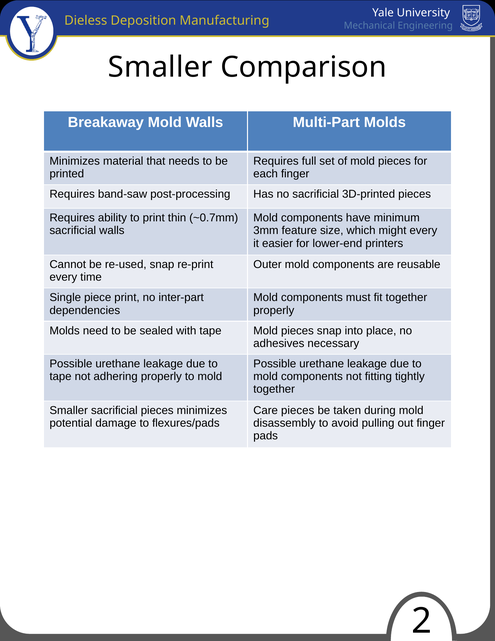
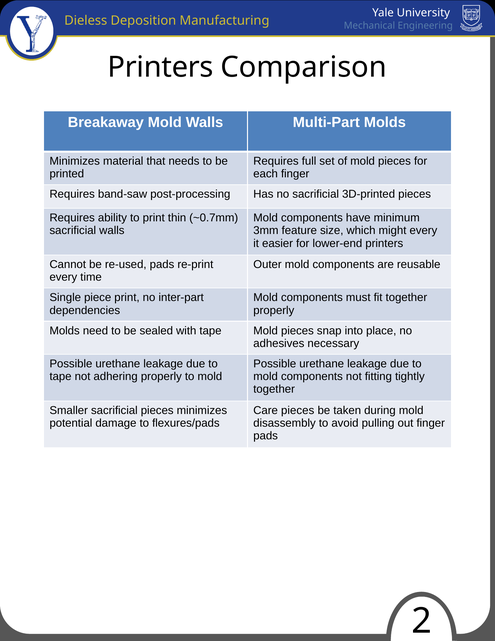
Smaller: Smaller -> Printers (161, 67)
re-used snap: snap -> pads (162, 264)
